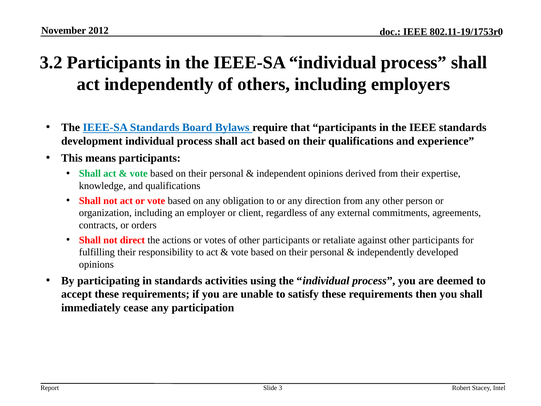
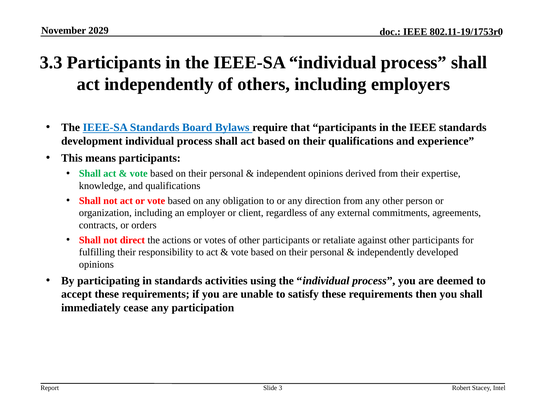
2012: 2012 -> 2029 (98, 30)
3.2: 3.2 -> 3.3 (51, 63)
